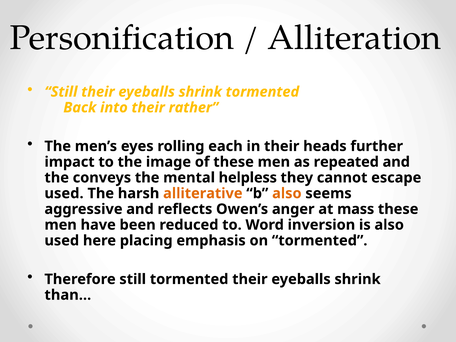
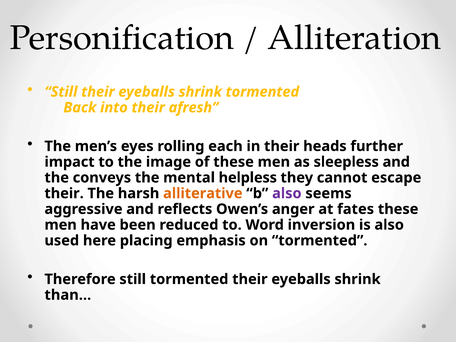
rather: rather -> afresh (193, 108)
repeated: repeated -> sleepless (346, 162)
used: used -> their (64, 193)
also colour: orange -> purple (287, 193)
mass: mass -> fates (356, 209)
